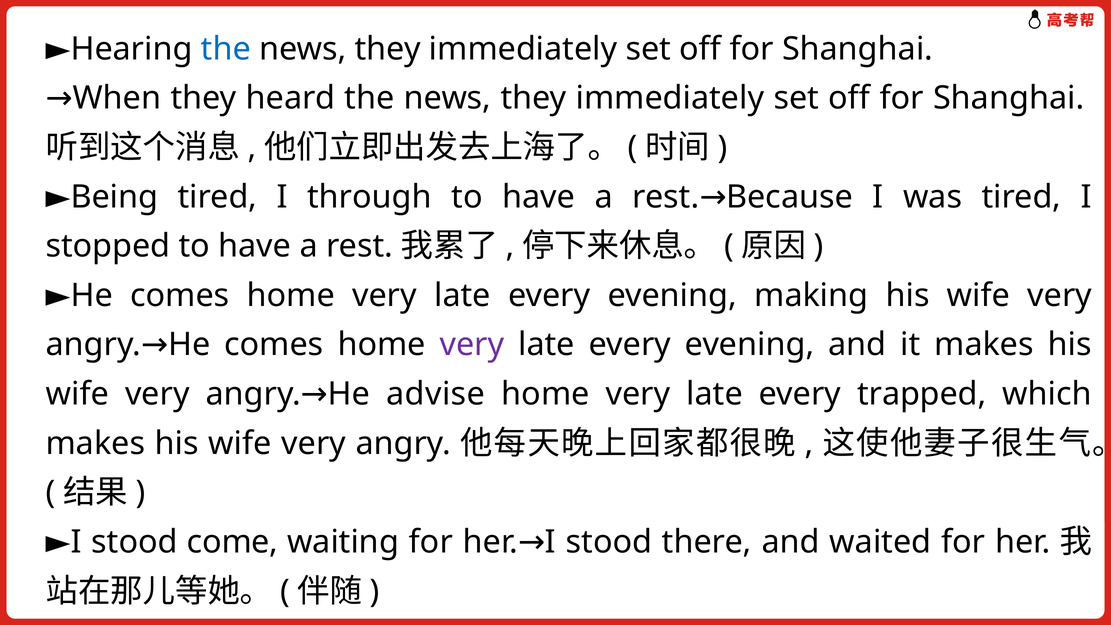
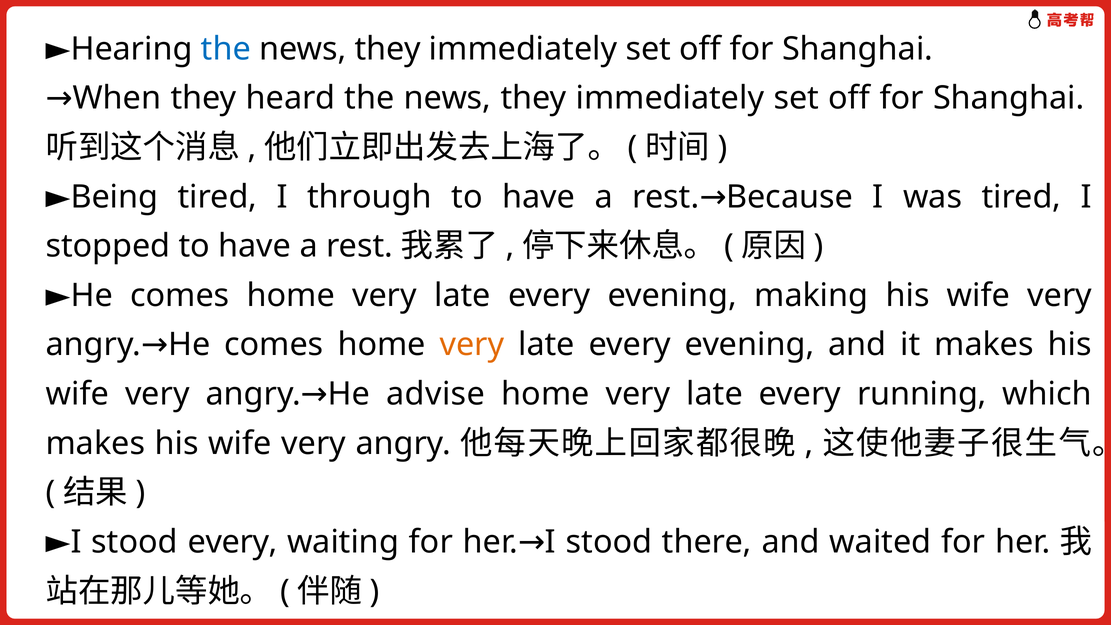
very colour: purple -> orange (472, 345)
trapped: trapped -> running (922, 394)
stood come: come -> every (233, 542)
